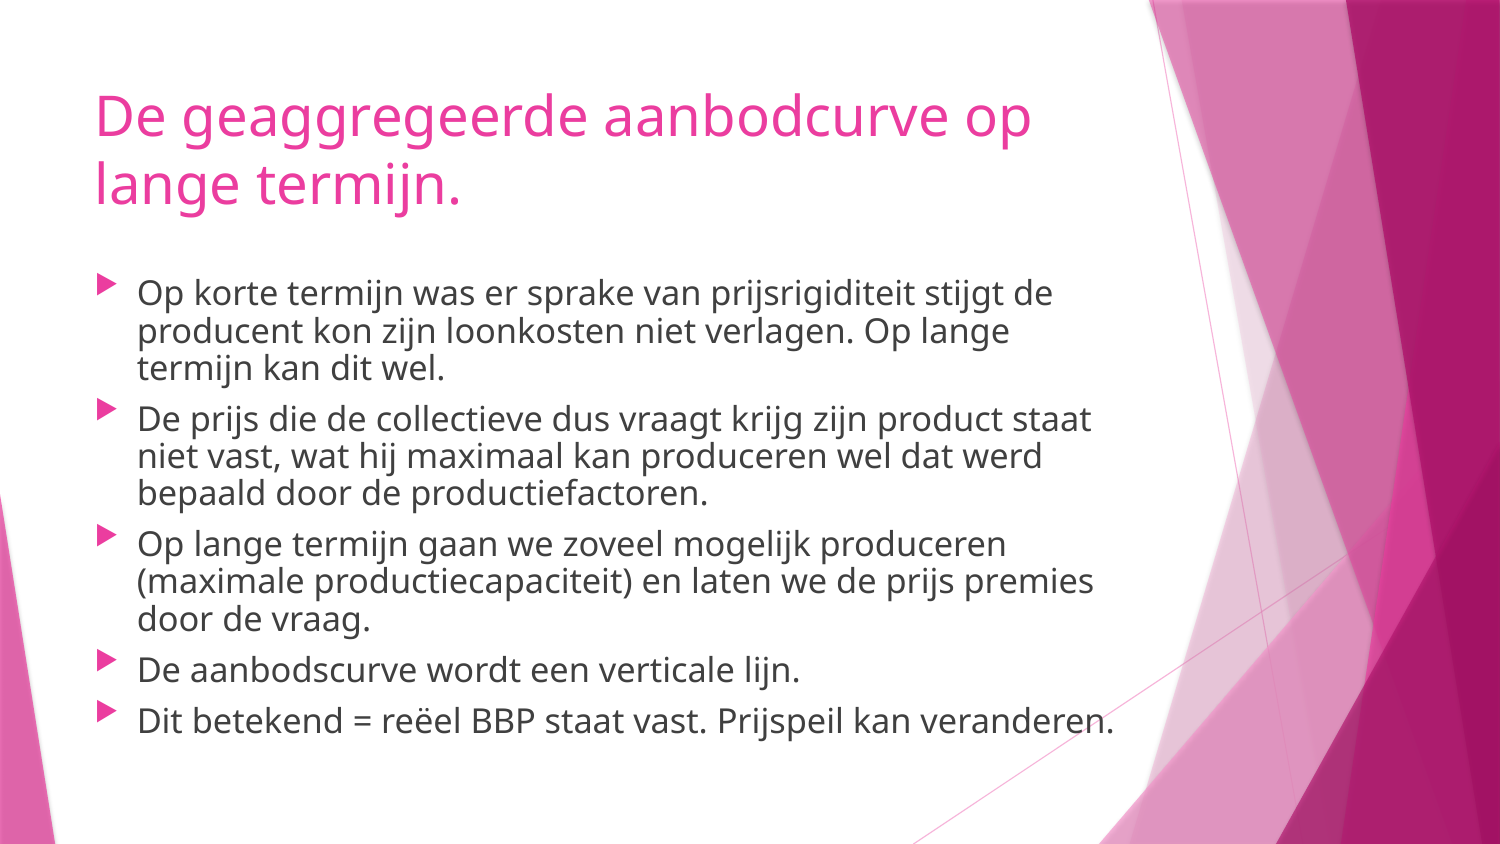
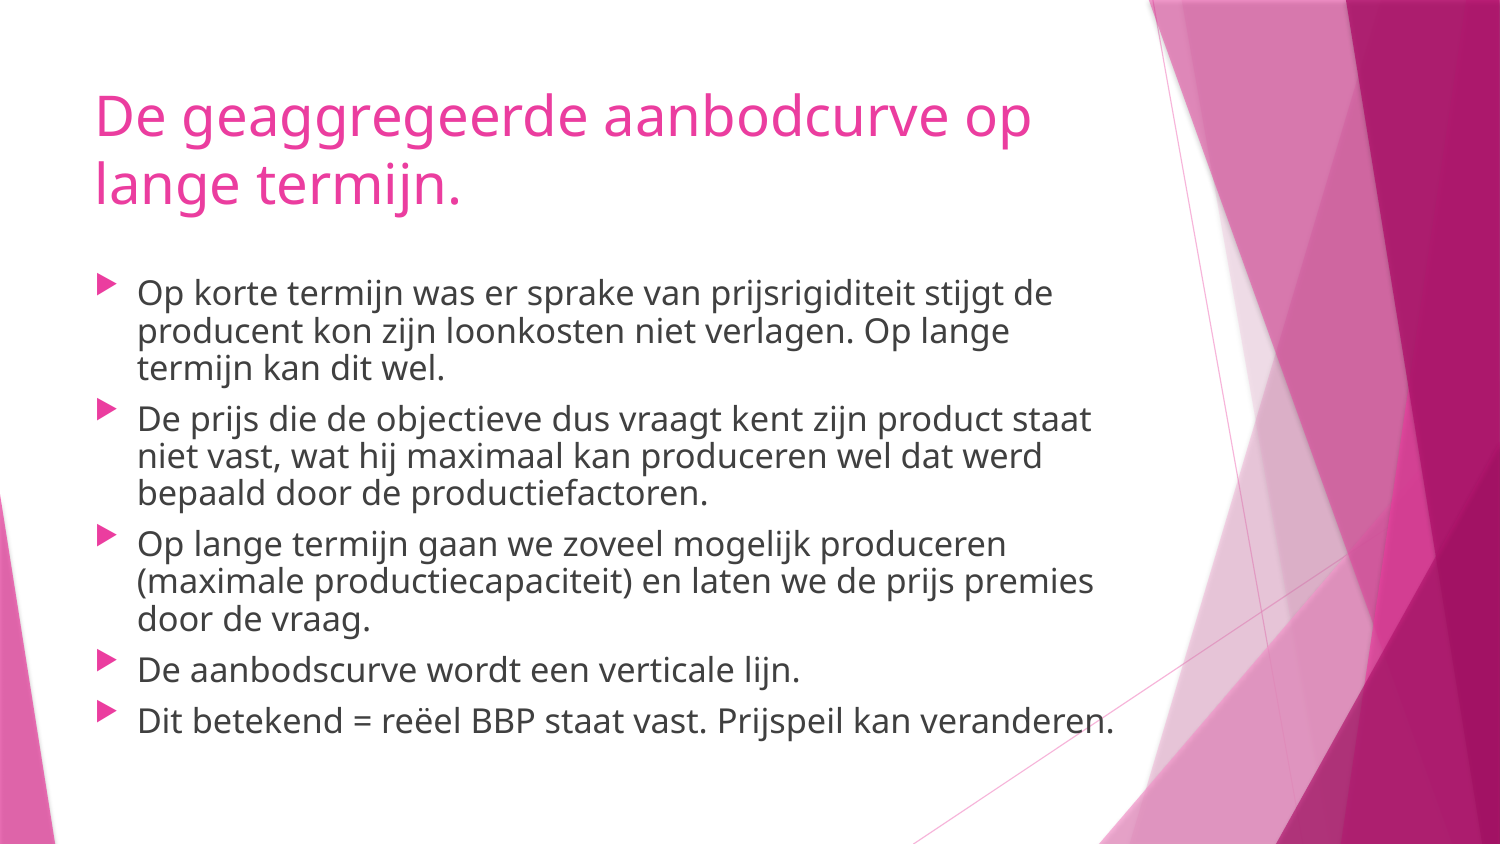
collectieve: collectieve -> objectieve (459, 420)
krijg: krijg -> kent (767, 420)
